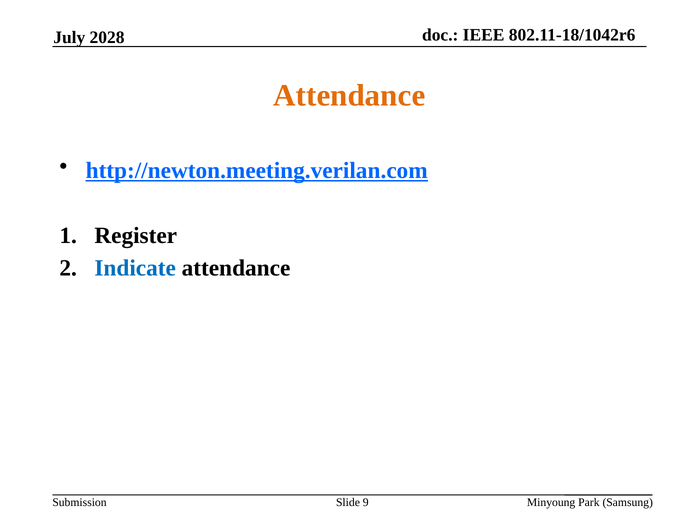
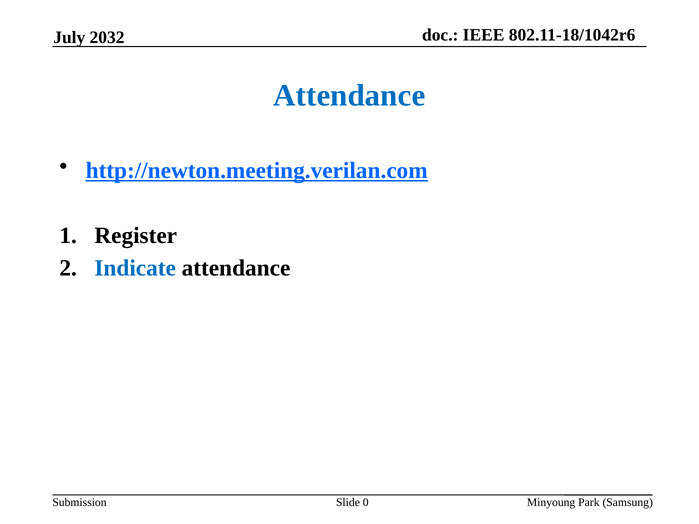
2028: 2028 -> 2032 (107, 37)
Attendance colour: orange -> blue (349, 95)
9: 9 -> 0 (366, 503)
